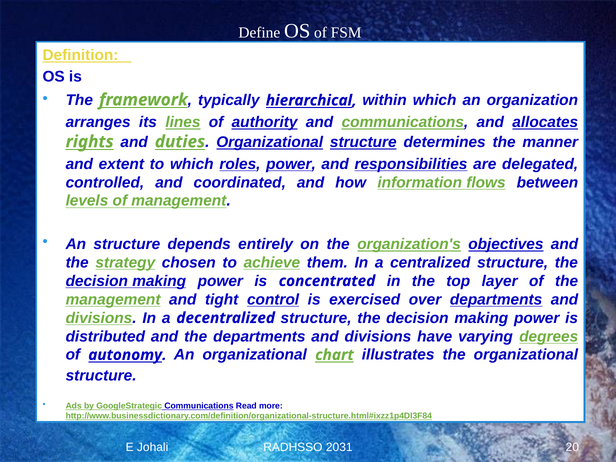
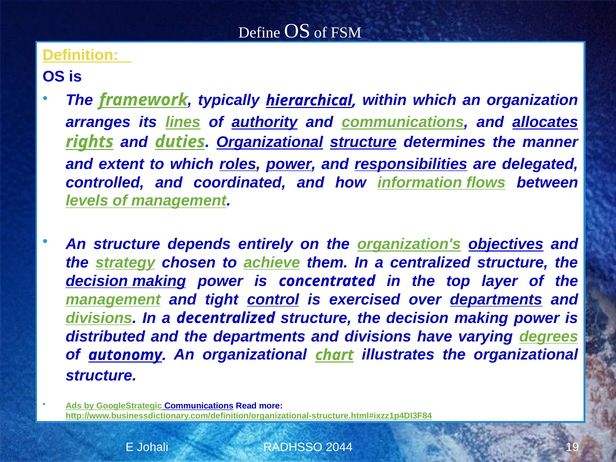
2031: 2031 -> 2044 (339, 447)
20: 20 -> 19 (572, 447)
